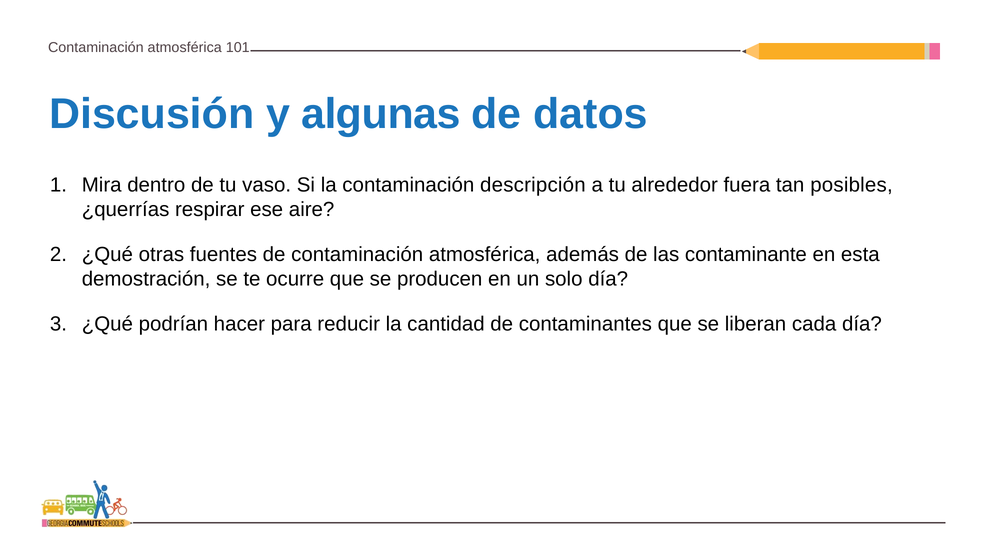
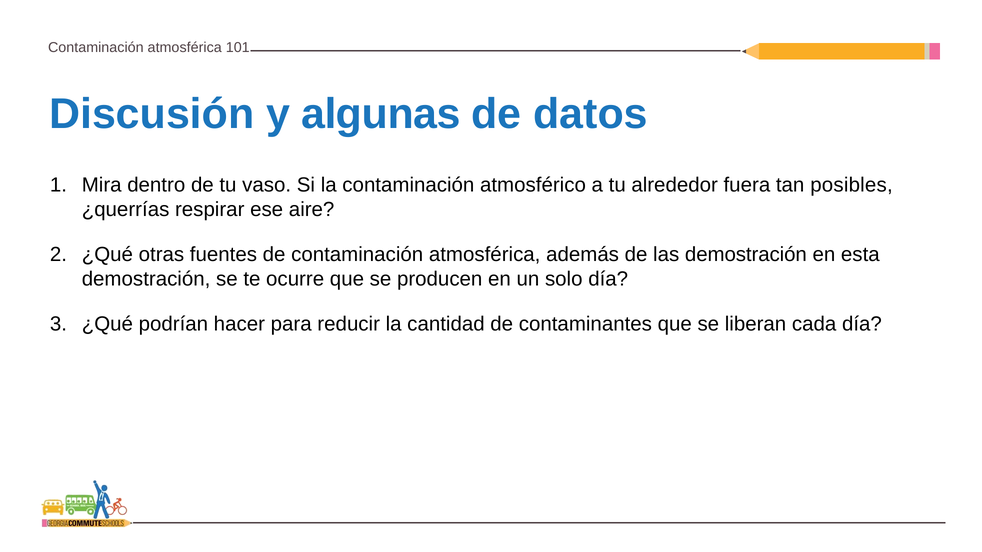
descripción: descripción -> atmosférico (533, 185)
las contaminante: contaminante -> demostración (746, 255)
